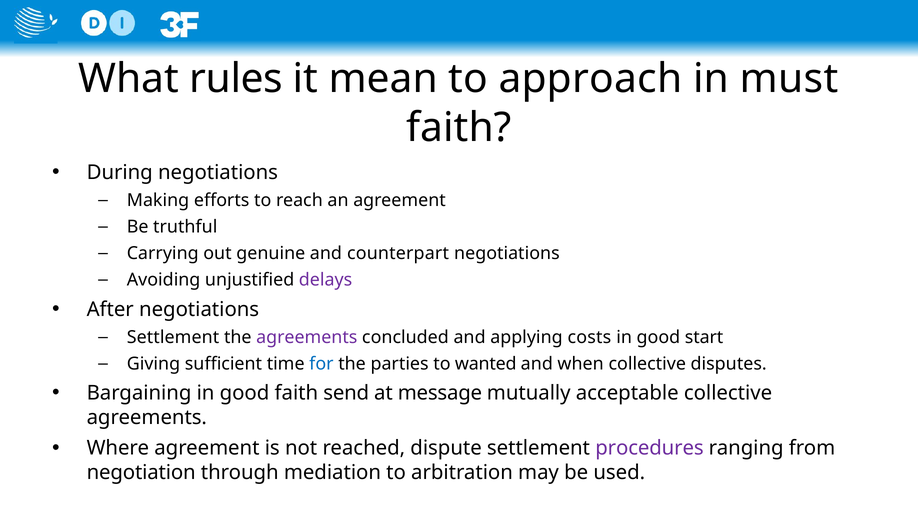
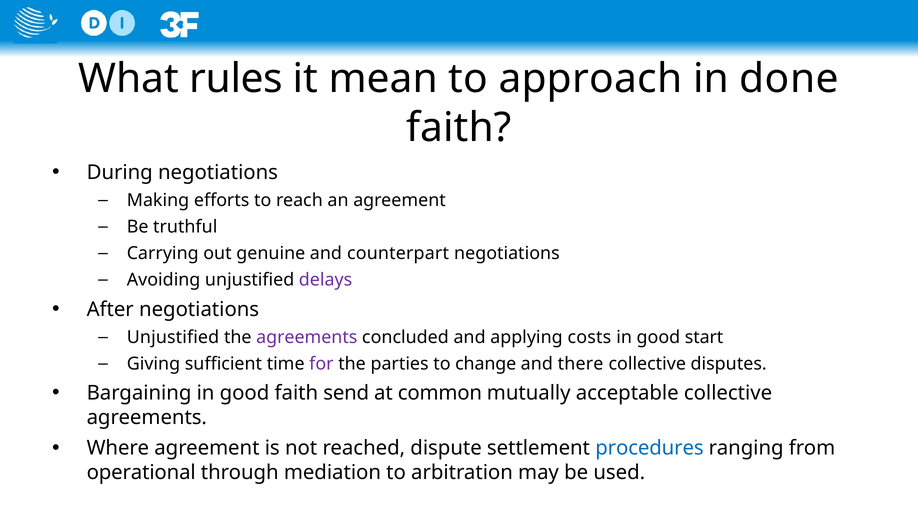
must: must -> done (789, 79)
Settlement: Settlement -> Unjustified (173, 337)
for colour: blue -> purple (321, 363)
wanted: wanted -> change (486, 363)
when: when -> there (581, 363)
message: message -> common (440, 393)
procedures colour: purple -> blue (649, 448)
negotiation: negotiation -> operational (141, 472)
